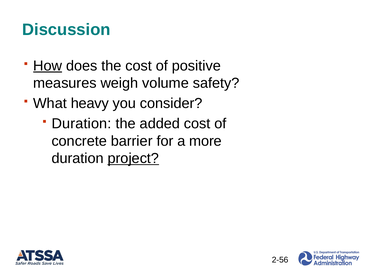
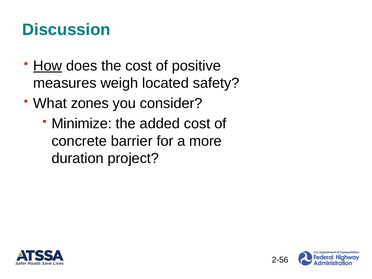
volume: volume -> located (166, 83)
heavy: heavy -> zones (90, 103)
Duration: Duration -> Minimize (82, 124)
project underline: present -> none (133, 158)
